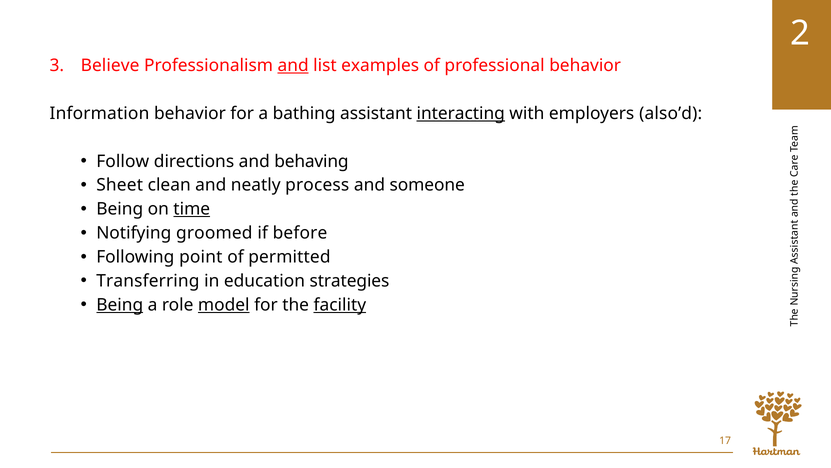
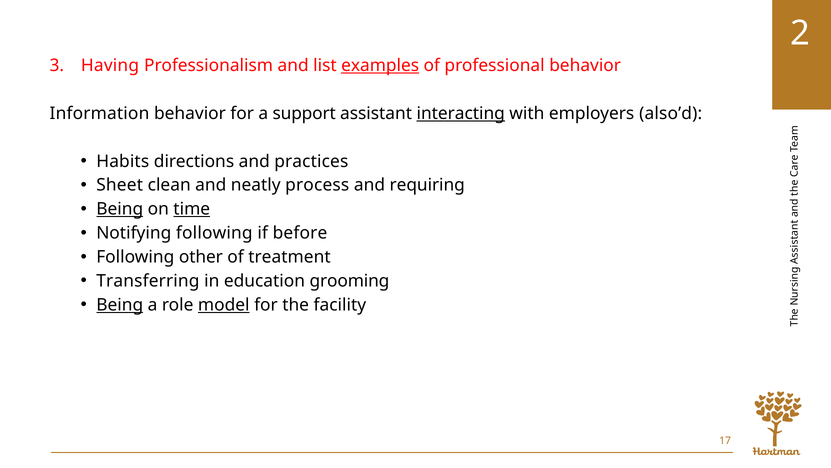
Believe: Believe -> Having (110, 66)
and underline: present -> none (293, 66)
examples underline: none -> present (380, 66)
bathing: bathing -> support (304, 113)
Follow: Follow -> Habits (123, 161)
behaving: behaving -> practices (311, 161)
someone: someone -> requiring (427, 185)
Being underline: none -> present (120, 209)
Notifying groomed: groomed -> following (214, 233)
point: point -> other (201, 257)
permitted: permitted -> treatment (289, 257)
strategies: strategies -> grooming (349, 281)
facility underline: present -> none (340, 305)
